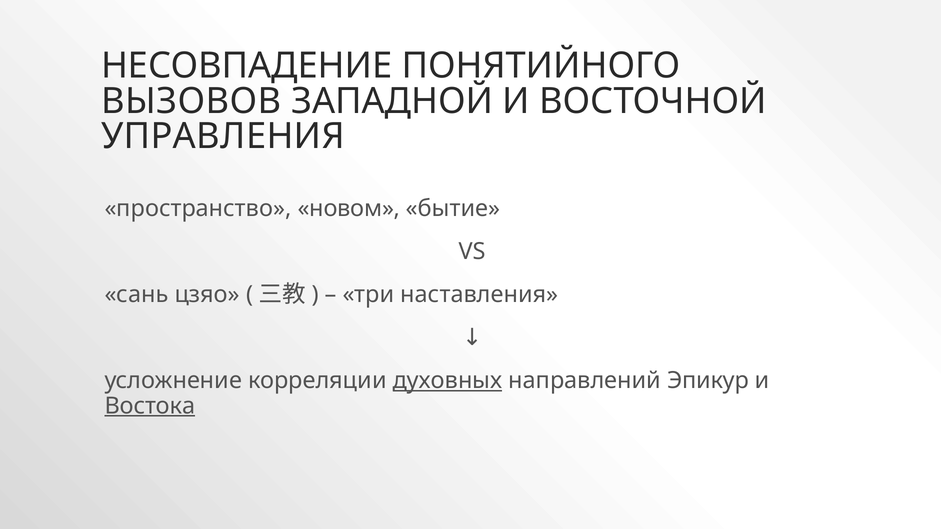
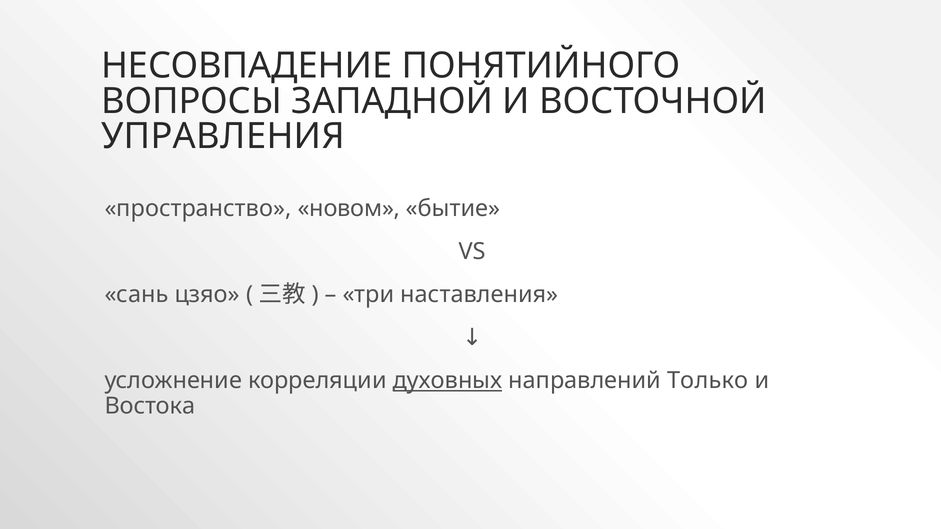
ВЫЗОВОВ: ВЫЗОВОВ -> ВОПРОСЫ (191, 101)
Эпикур: Эпикур -> Только (708, 381)
Востока underline: present -> none (150, 406)
